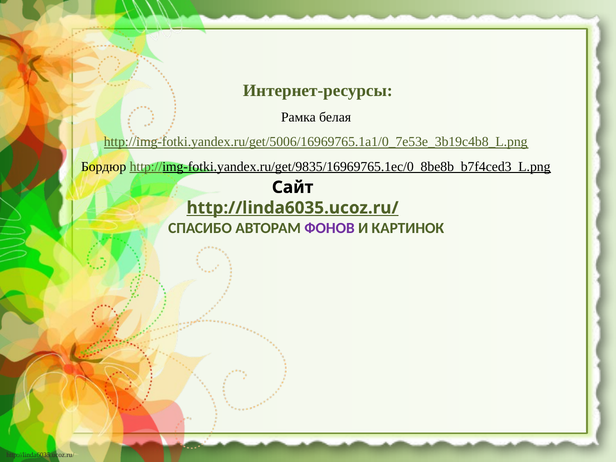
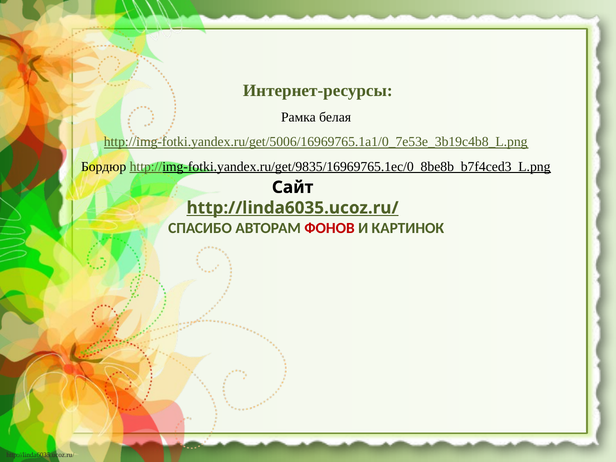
ФОНОВ colour: purple -> red (330, 228)
